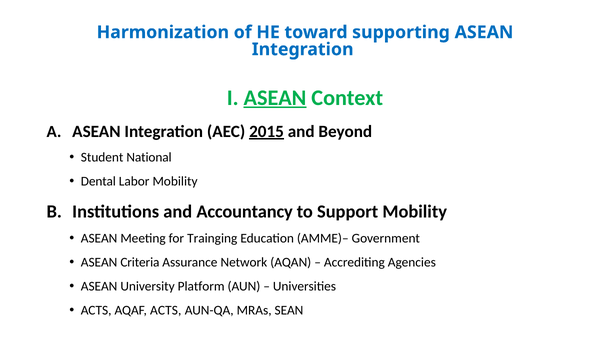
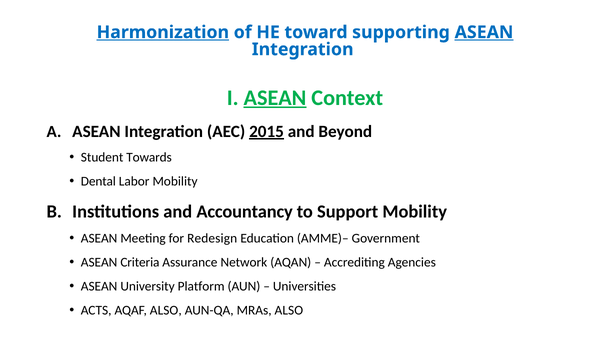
Harmonization underline: none -> present (163, 32)
ASEAN underline: none -> present (484, 32)
National: National -> Towards (149, 157)
Trainging: Trainging -> Redesign (212, 239)
AQAF ACTS: ACTS -> ALSO (166, 311)
MRAs SEAN: SEAN -> ALSO (289, 311)
